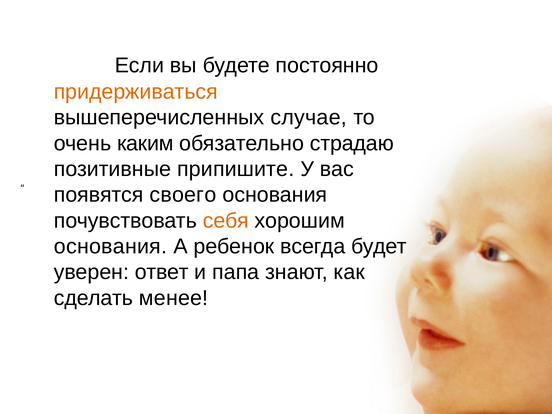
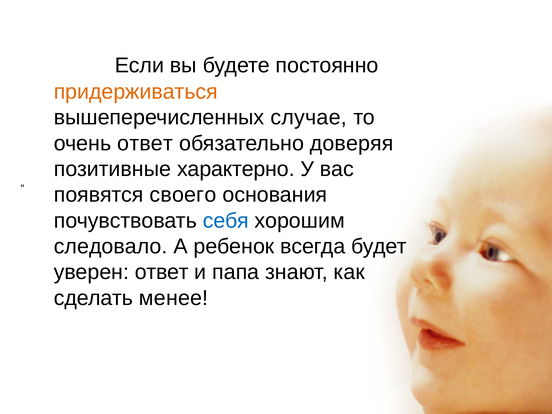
очень каким: каким -> ответ (145, 143)
страдаю: страдаю -> доверяя (352, 143)
припишите: припишите -> характерно (236, 169)
себя colour: orange -> blue (226, 221)
основания: основания -> следовало (111, 246)
